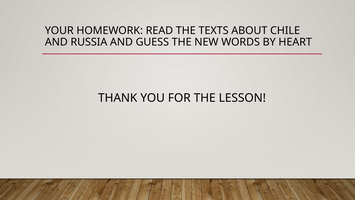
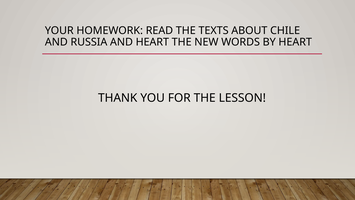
AND GUESS: GUESS -> HEART (152, 42)
